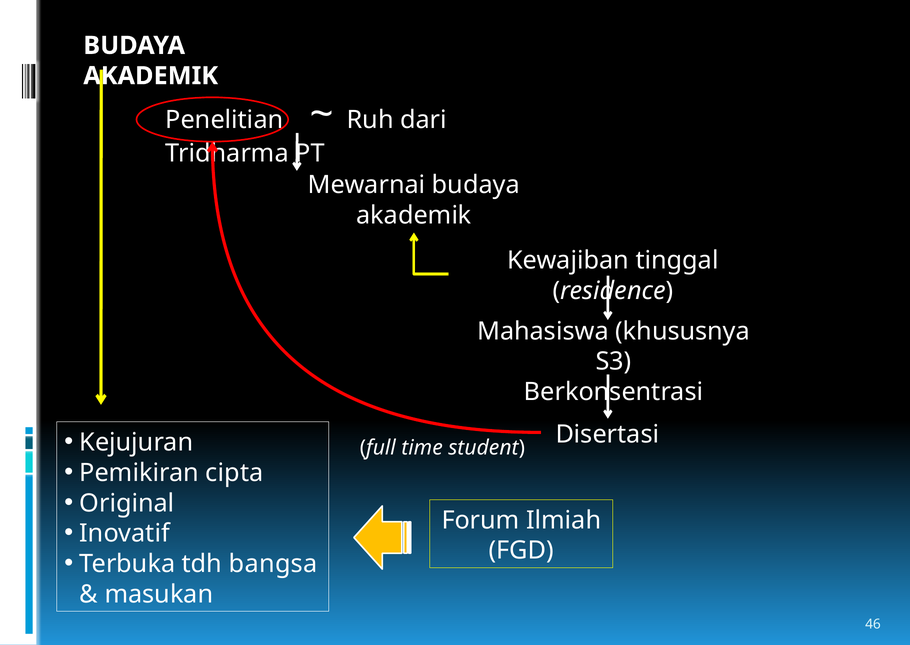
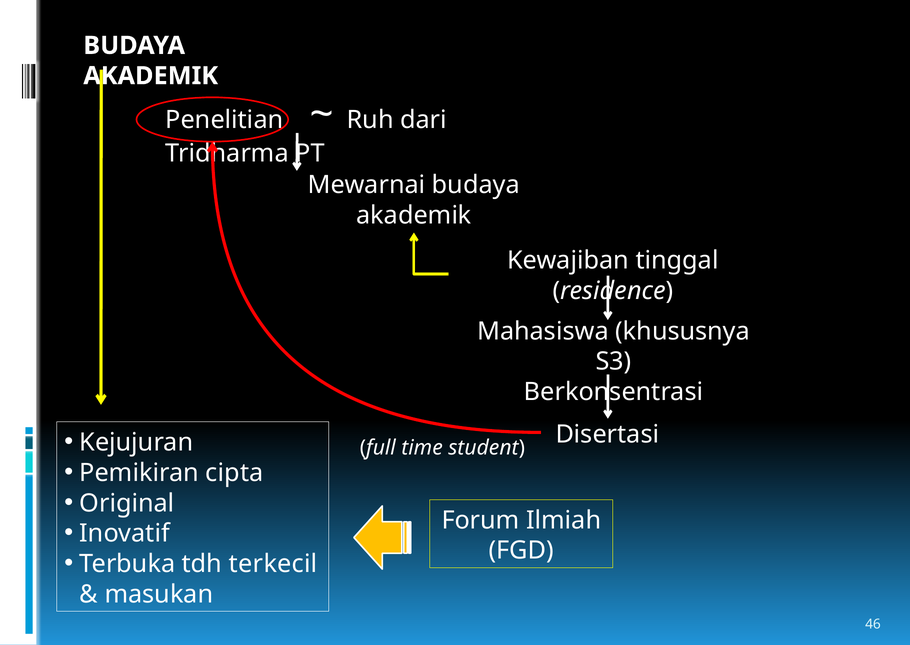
bangsa: bangsa -> terkecil (273, 564)
